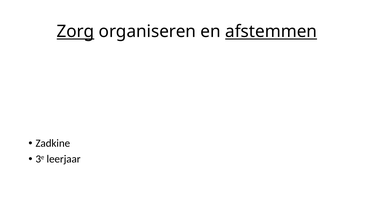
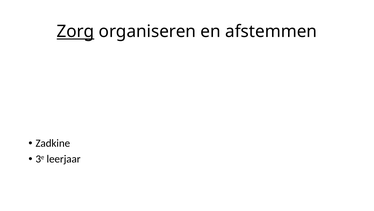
afstemmen underline: present -> none (271, 31)
